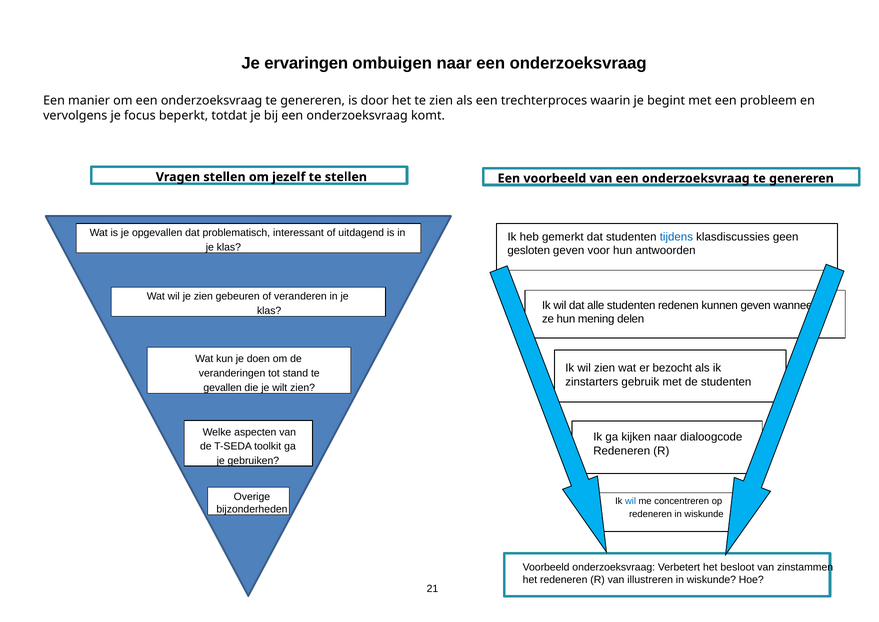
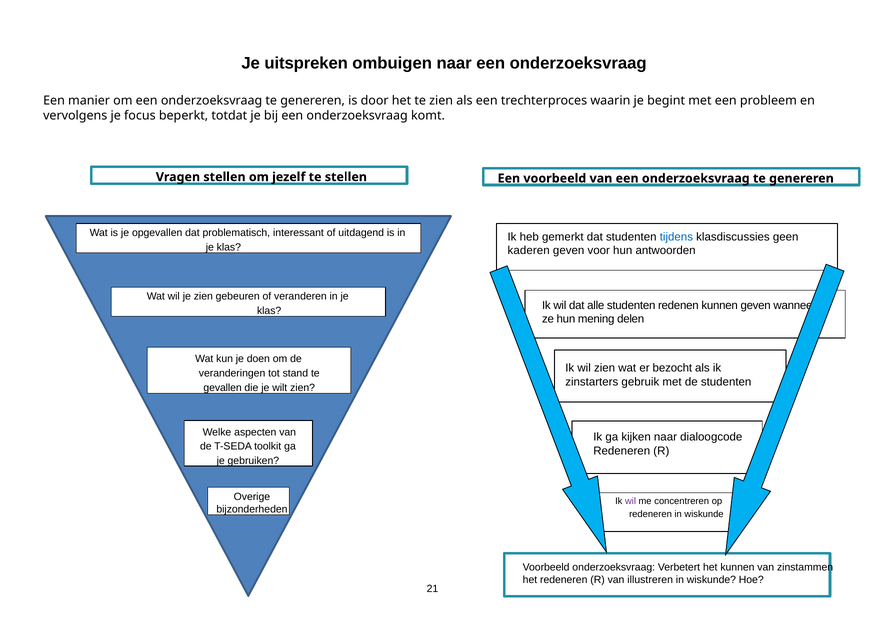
ervaringen: ervaringen -> uitspreken (306, 63)
gesloten: gesloten -> kaderen (529, 251)
wil colour: blue -> purple (631, 501)
het besloot: besloot -> kunnen (737, 567)
